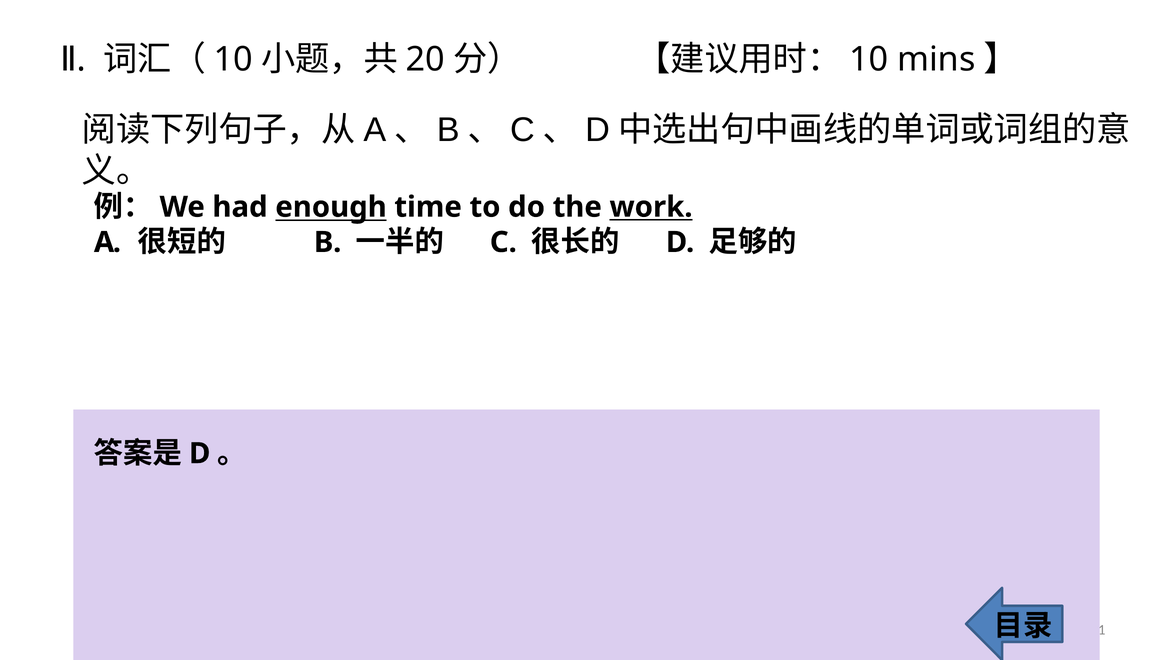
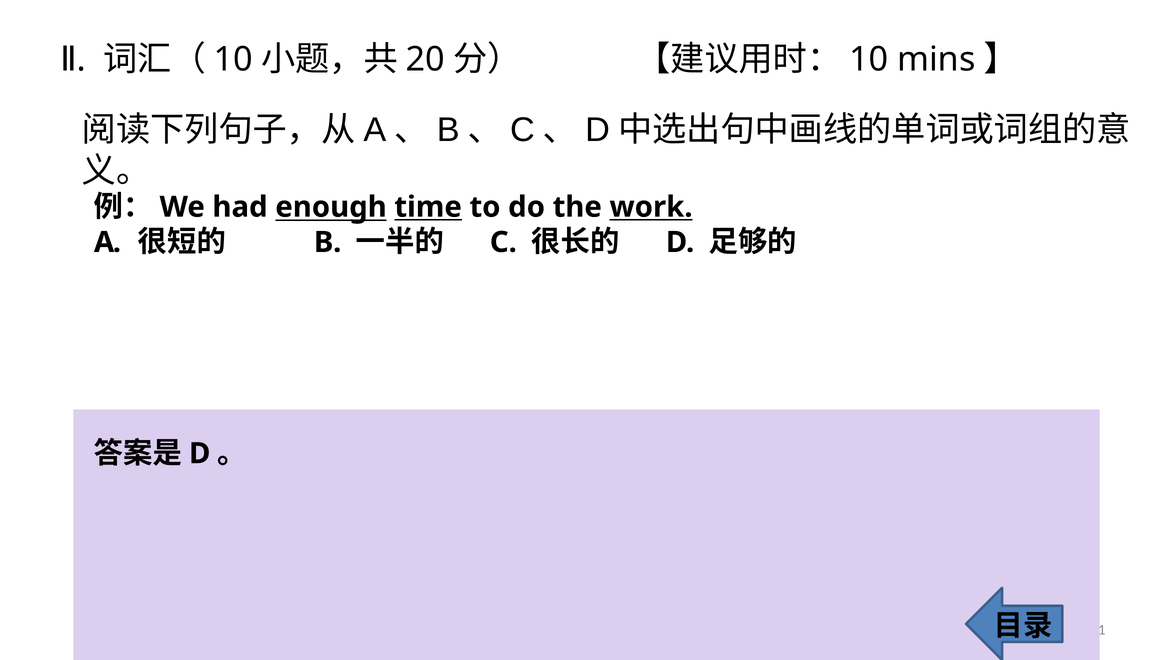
time underline: none -> present (428, 207)
